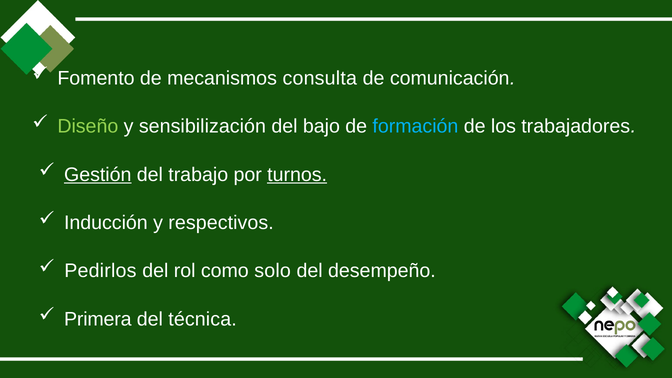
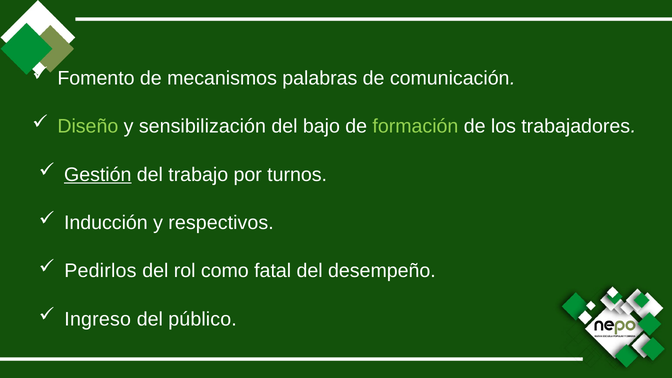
consulta: consulta -> palabras (320, 78)
formación colour: light blue -> light green (415, 126)
turnos underline: present -> none (297, 175)
solo: solo -> fatal (273, 271)
Primera: Primera -> Ingreso (98, 319)
técnica: técnica -> público (203, 319)
